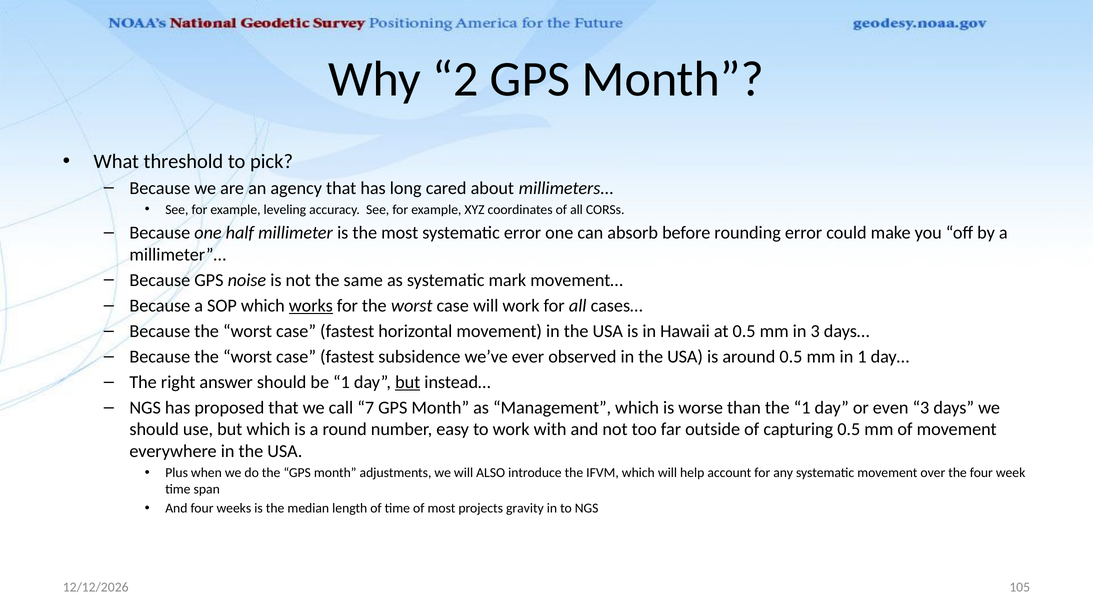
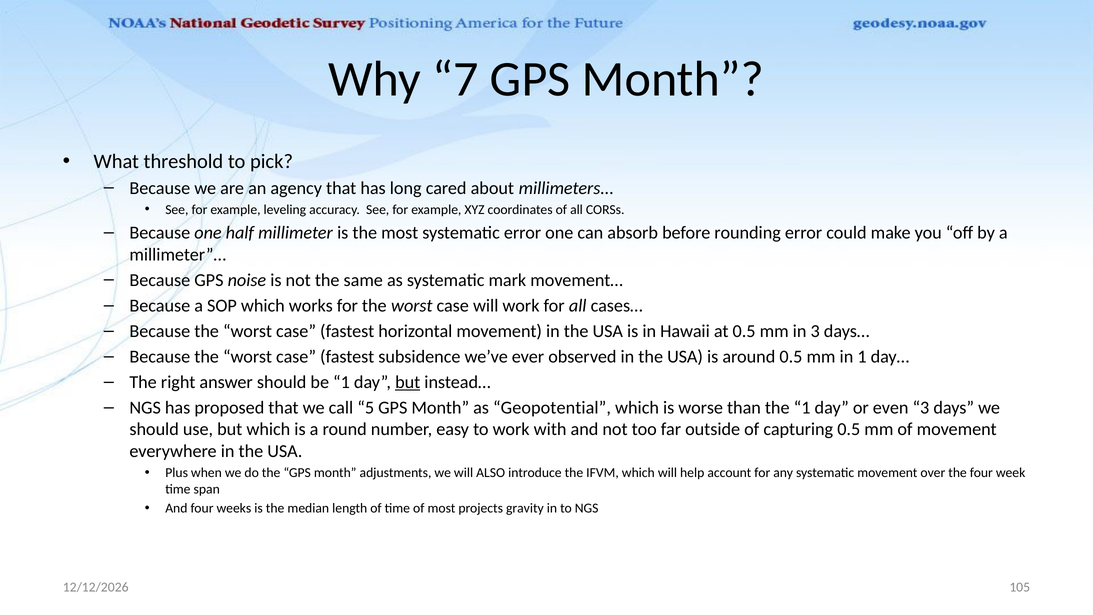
2: 2 -> 7 (455, 79)
works underline: present -> none (311, 305)
7: 7 -> 5 (366, 407)
Management: Management -> Geopotential (552, 407)
